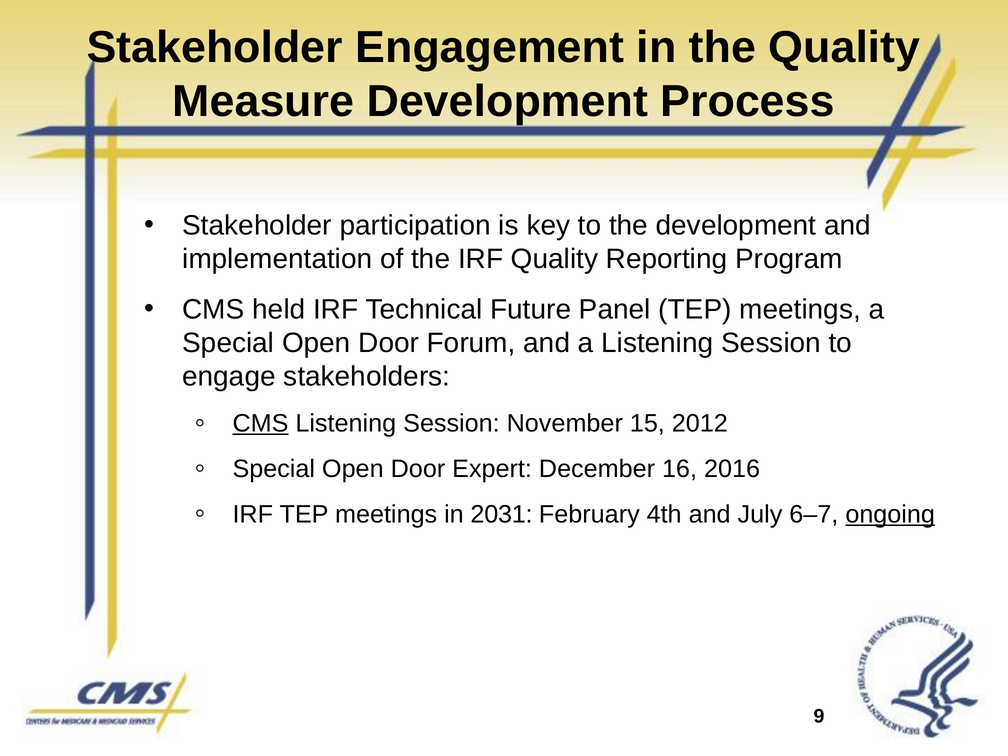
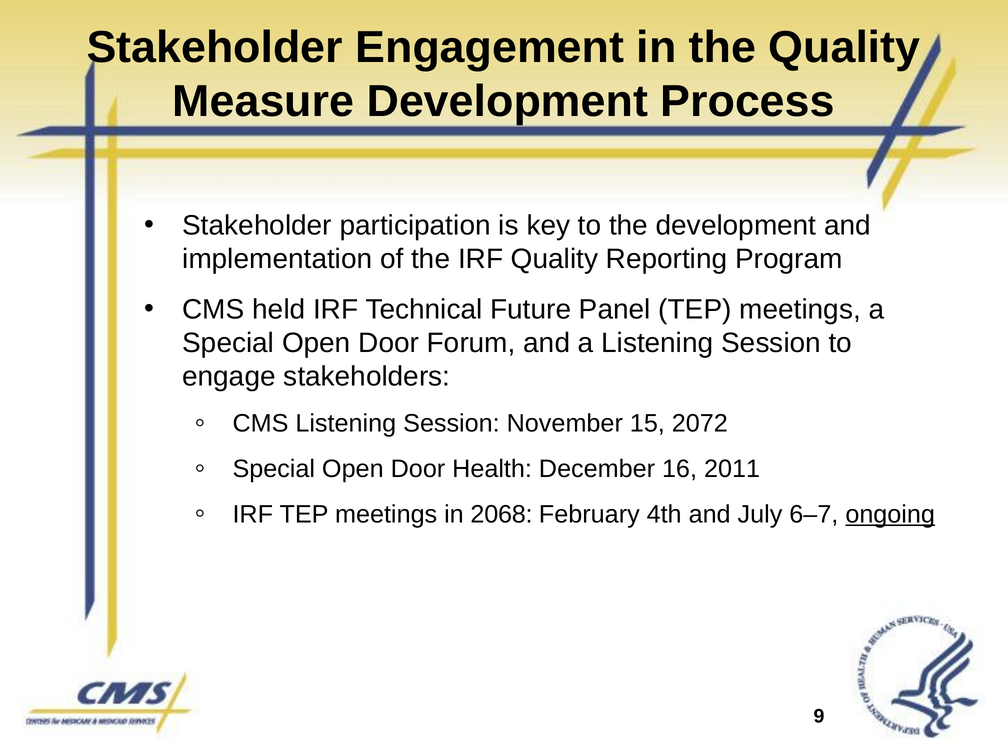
CMS underline: present -> none (260, 423)
2012: 2012 -> 2072 (700, 423)
Expert: Expert -> Health (492, 469)
2016: 2016 -> 2011 (732, 469)
2031: 2031 -> 2068 (501, 514)
